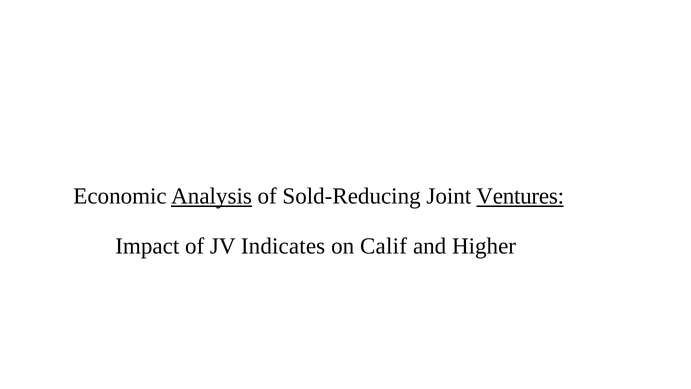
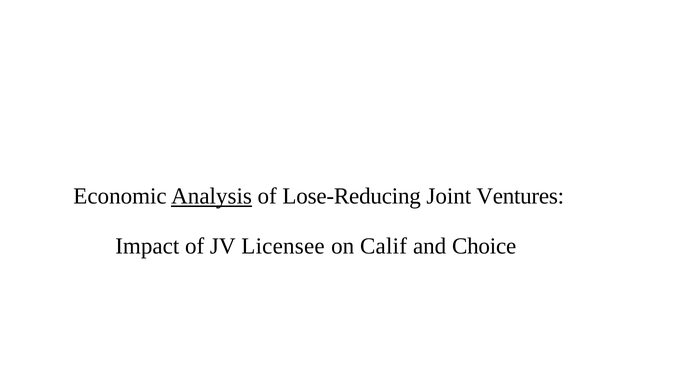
Sold-Reducing: Sold-Reducing -> Lose-Reducing (352, 196)
Ventures underline: present -> none (520, 196)
Indicates: Indicates -> Licensee (283, 246)
Higher: Higher -> Choice (484, 246)
